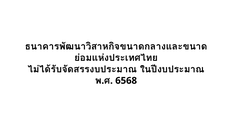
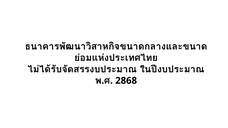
6568: 6568 -> 2868 (126, 81)
